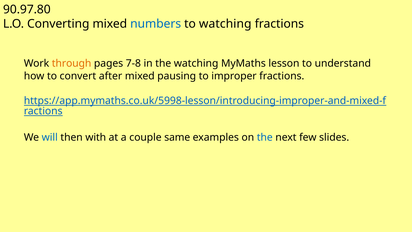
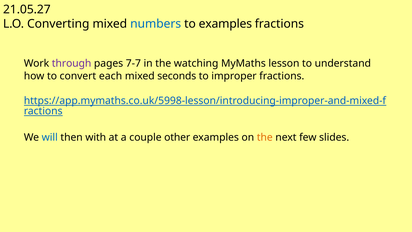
90.97.80: 90.97.80 -> 21.05.27 (27, 10)
to watching: watching -> examples (225, 24)
through colour: orange -> purple (72, 63)
7-8: 7-8 -> 7-7 (133, 63)
after: after -> each (111, 76)
pausing: pausing -> seconds (177, 76)
same: same -> other (177, 137)
the colour: blue -> orange (265, 137)
